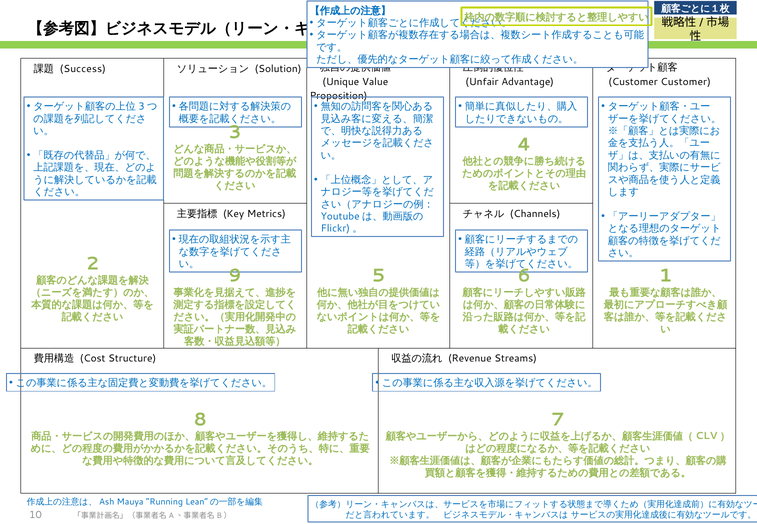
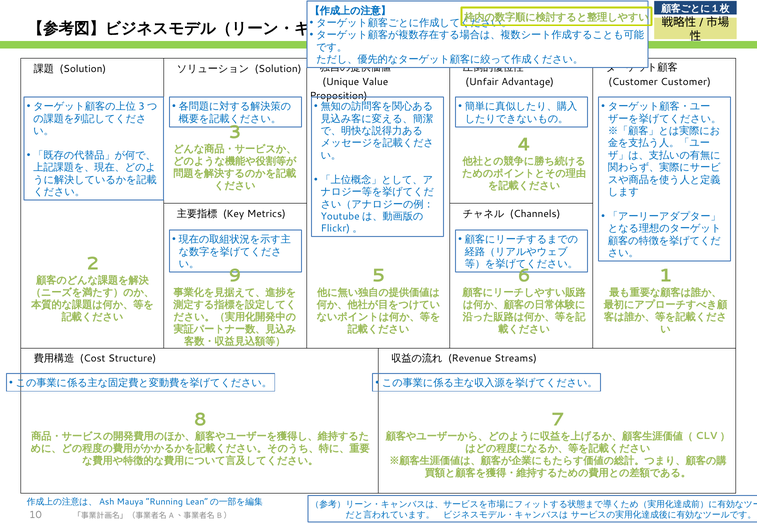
Success: Success -> Solution (83, 69)
